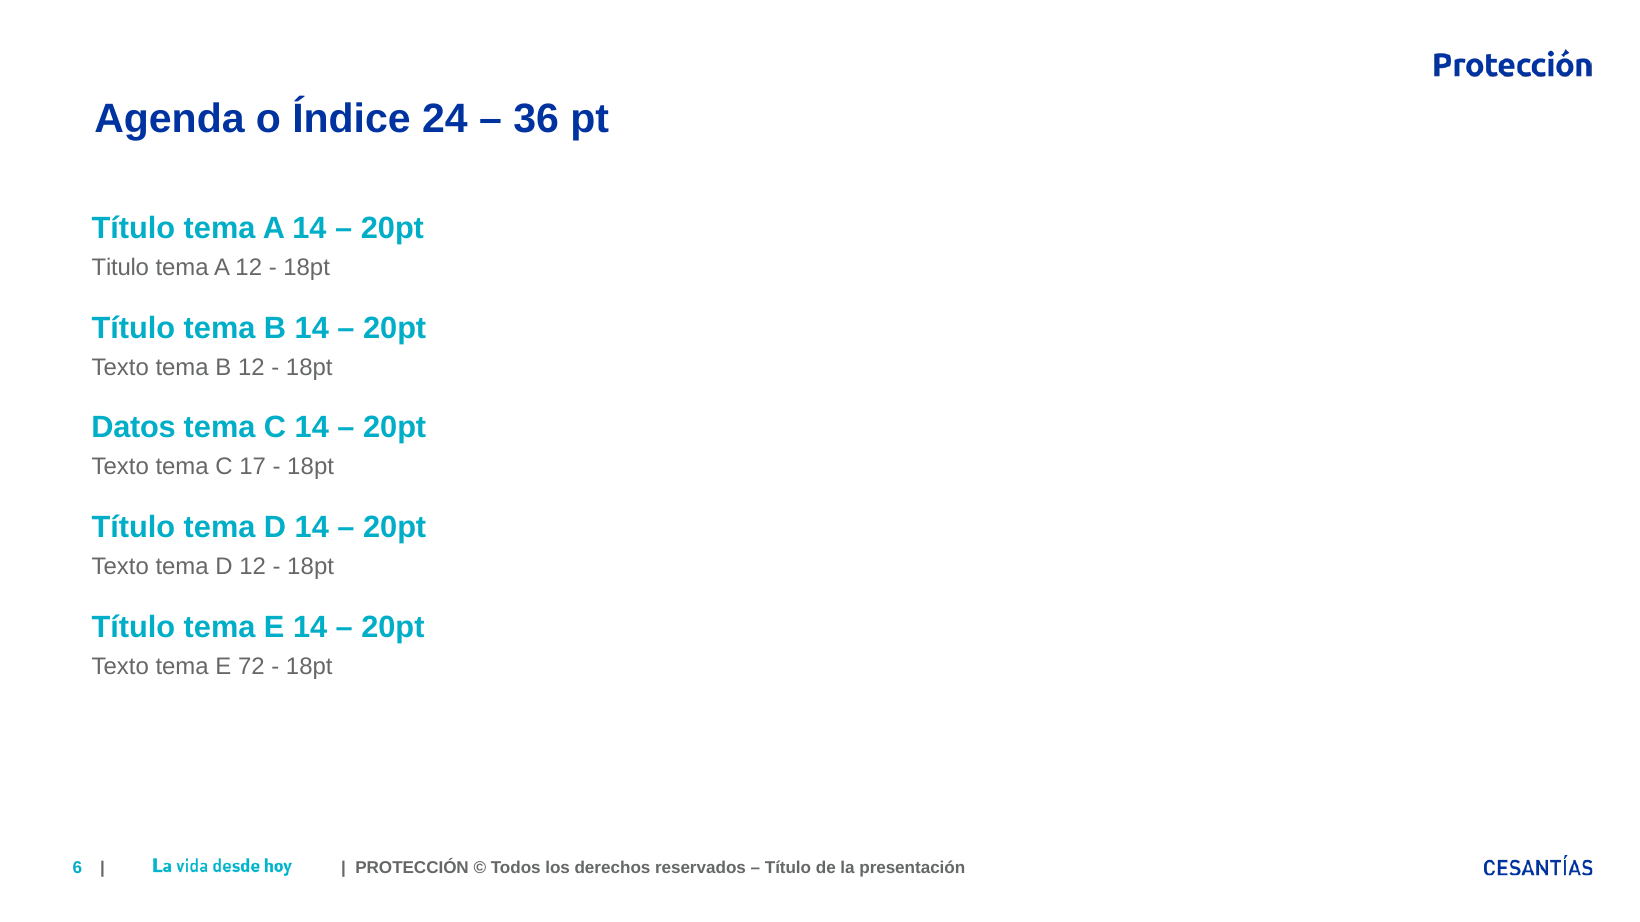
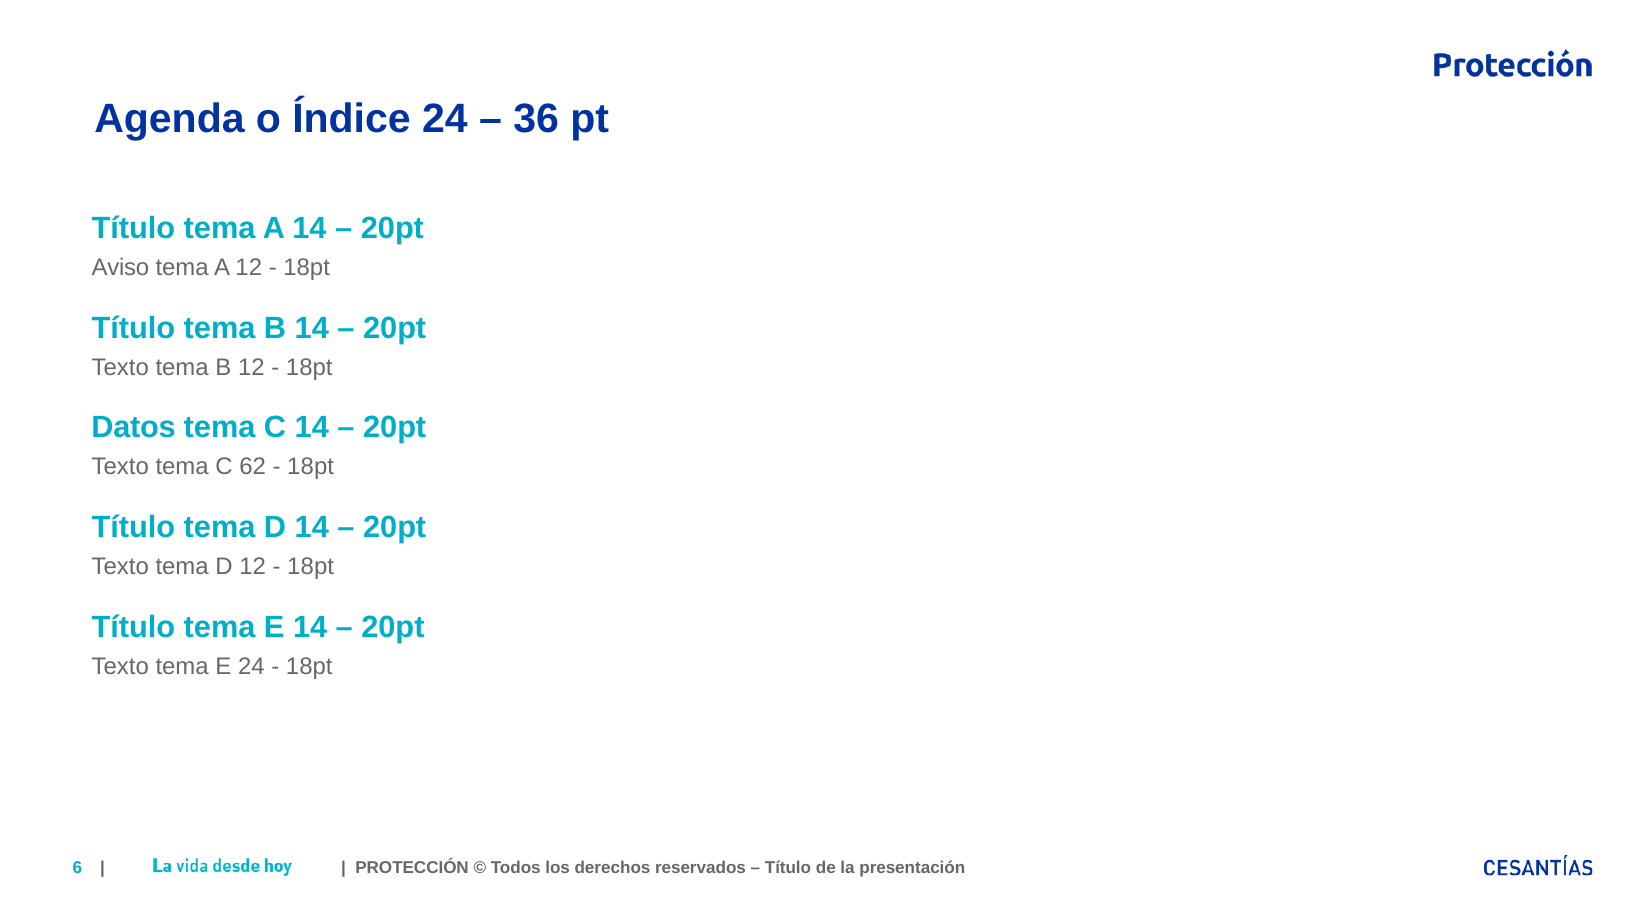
Titulo: Titulo -> Aviso (120, 268)
17: 17 -> 62 (253, 467)
E 72: 72 -> 24 (251, 667)
